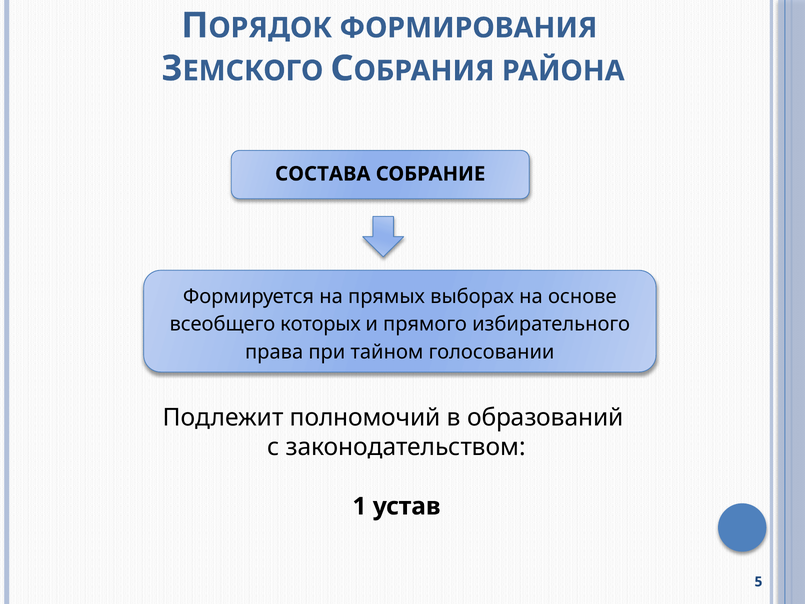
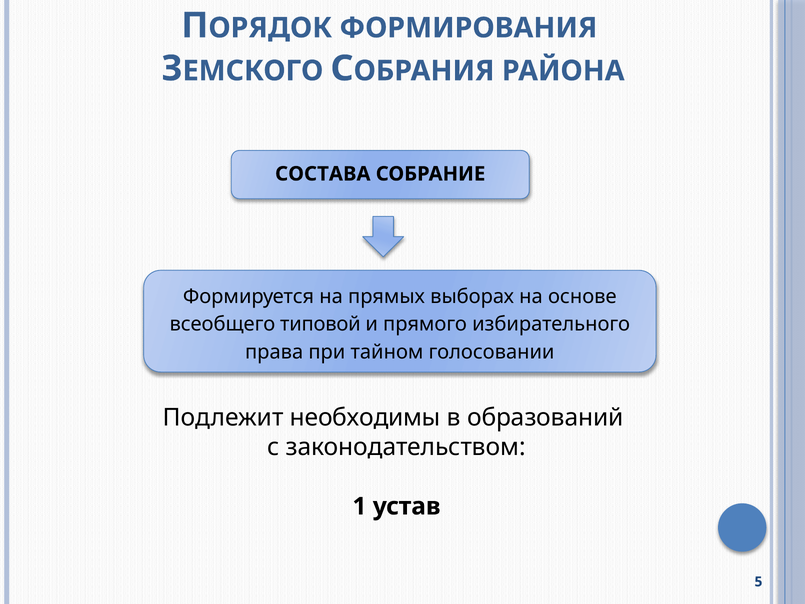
которых: которых -> типовой (320, 324)
полномочий: полномочий -> необходимы (365, 418)
